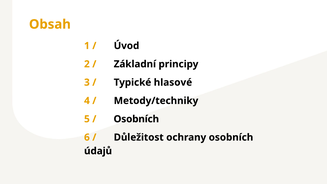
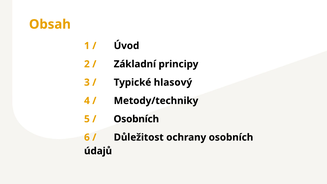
hlasové: hlasové -> hlasový (173, 82)
